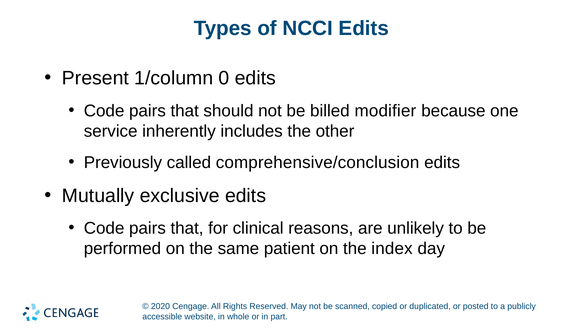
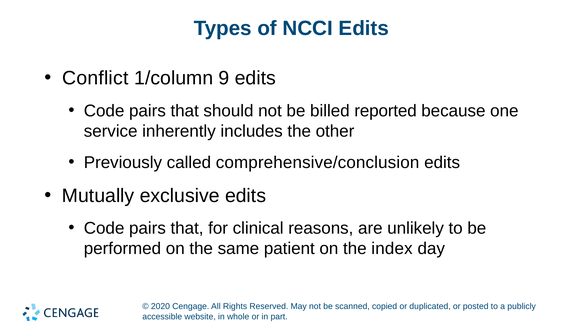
Present: Present -> Conflict (95, 78)
0: 0 -> 9 (224, 78)
modifier: modifier -> reported (386, 111)
